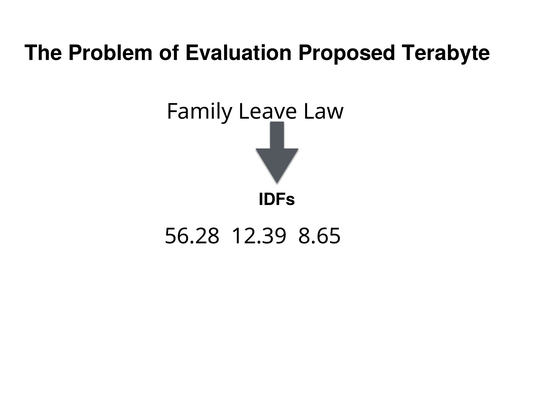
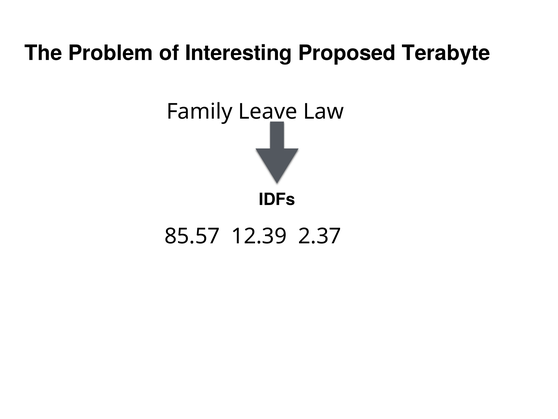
Evaluation: Evaluation -> Interesting (239, 53)
56.28: 56.28 -> 85.57 (192, 236)
8.65: 8.65 -> 2.37 (320, 236)
